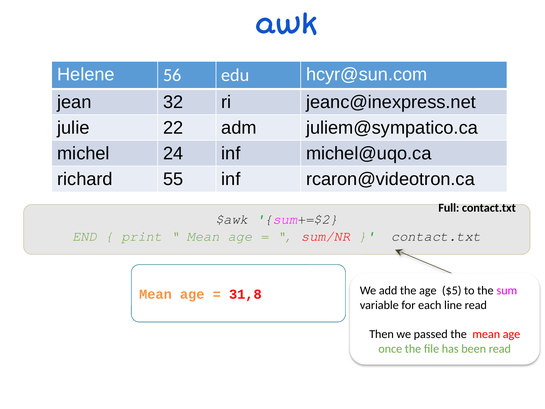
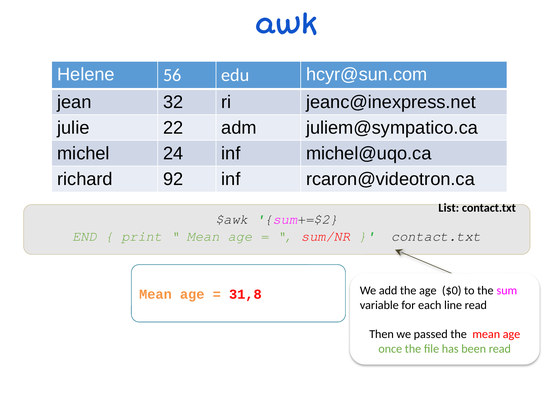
55: 55 -> 92 (173, 179)
Full: Full -> List (449, 208)
$5: $5 -> $0 (452, 290)
